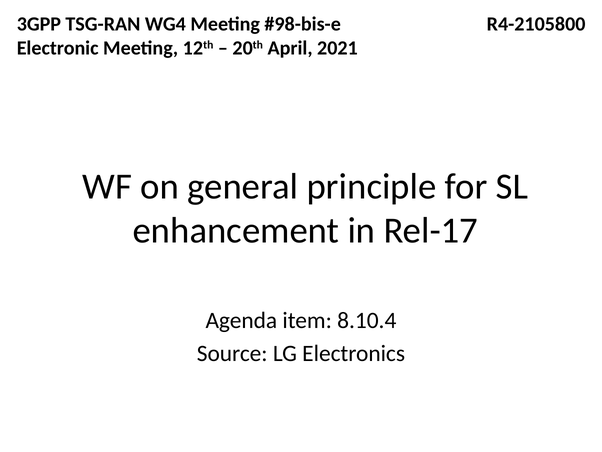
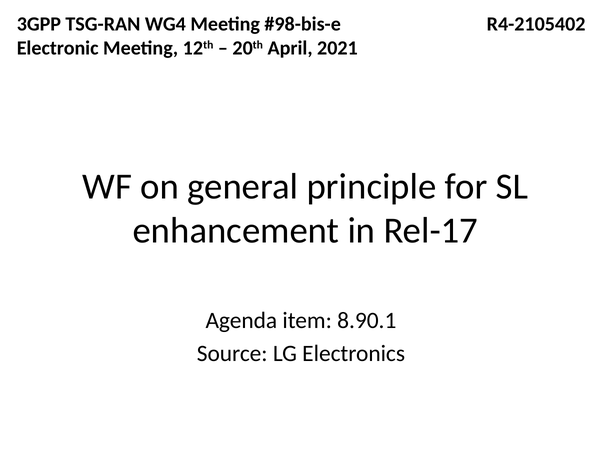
R4-2105800: R4-2105800 -> R4-2105402 (536, 24)
8.10.4: 8.10.4 -> 8.90.1 (367, 320)
